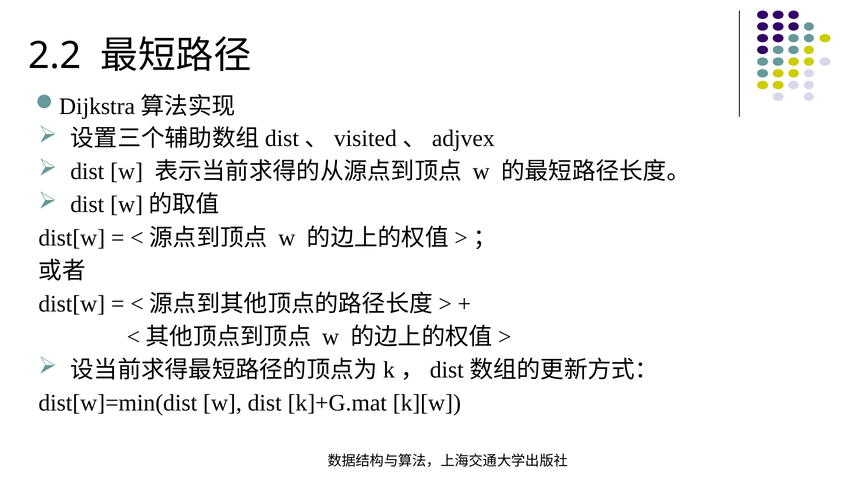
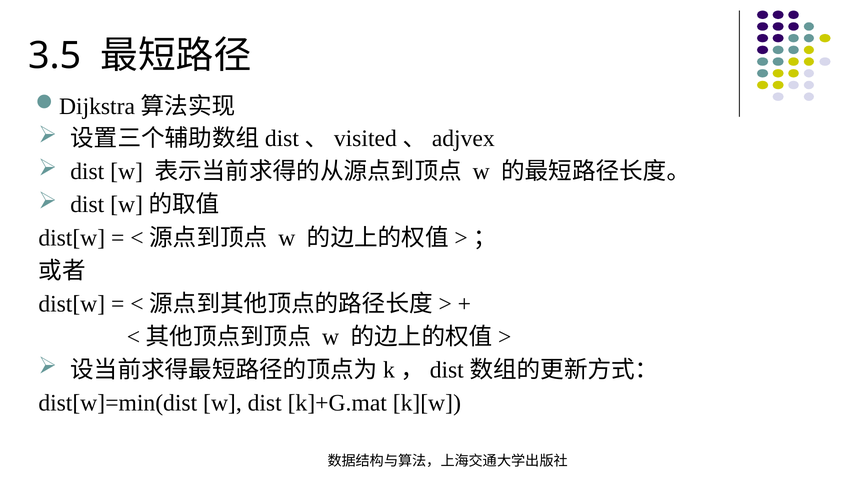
2.2: 2.2 -> 3.5 (55, 56)
